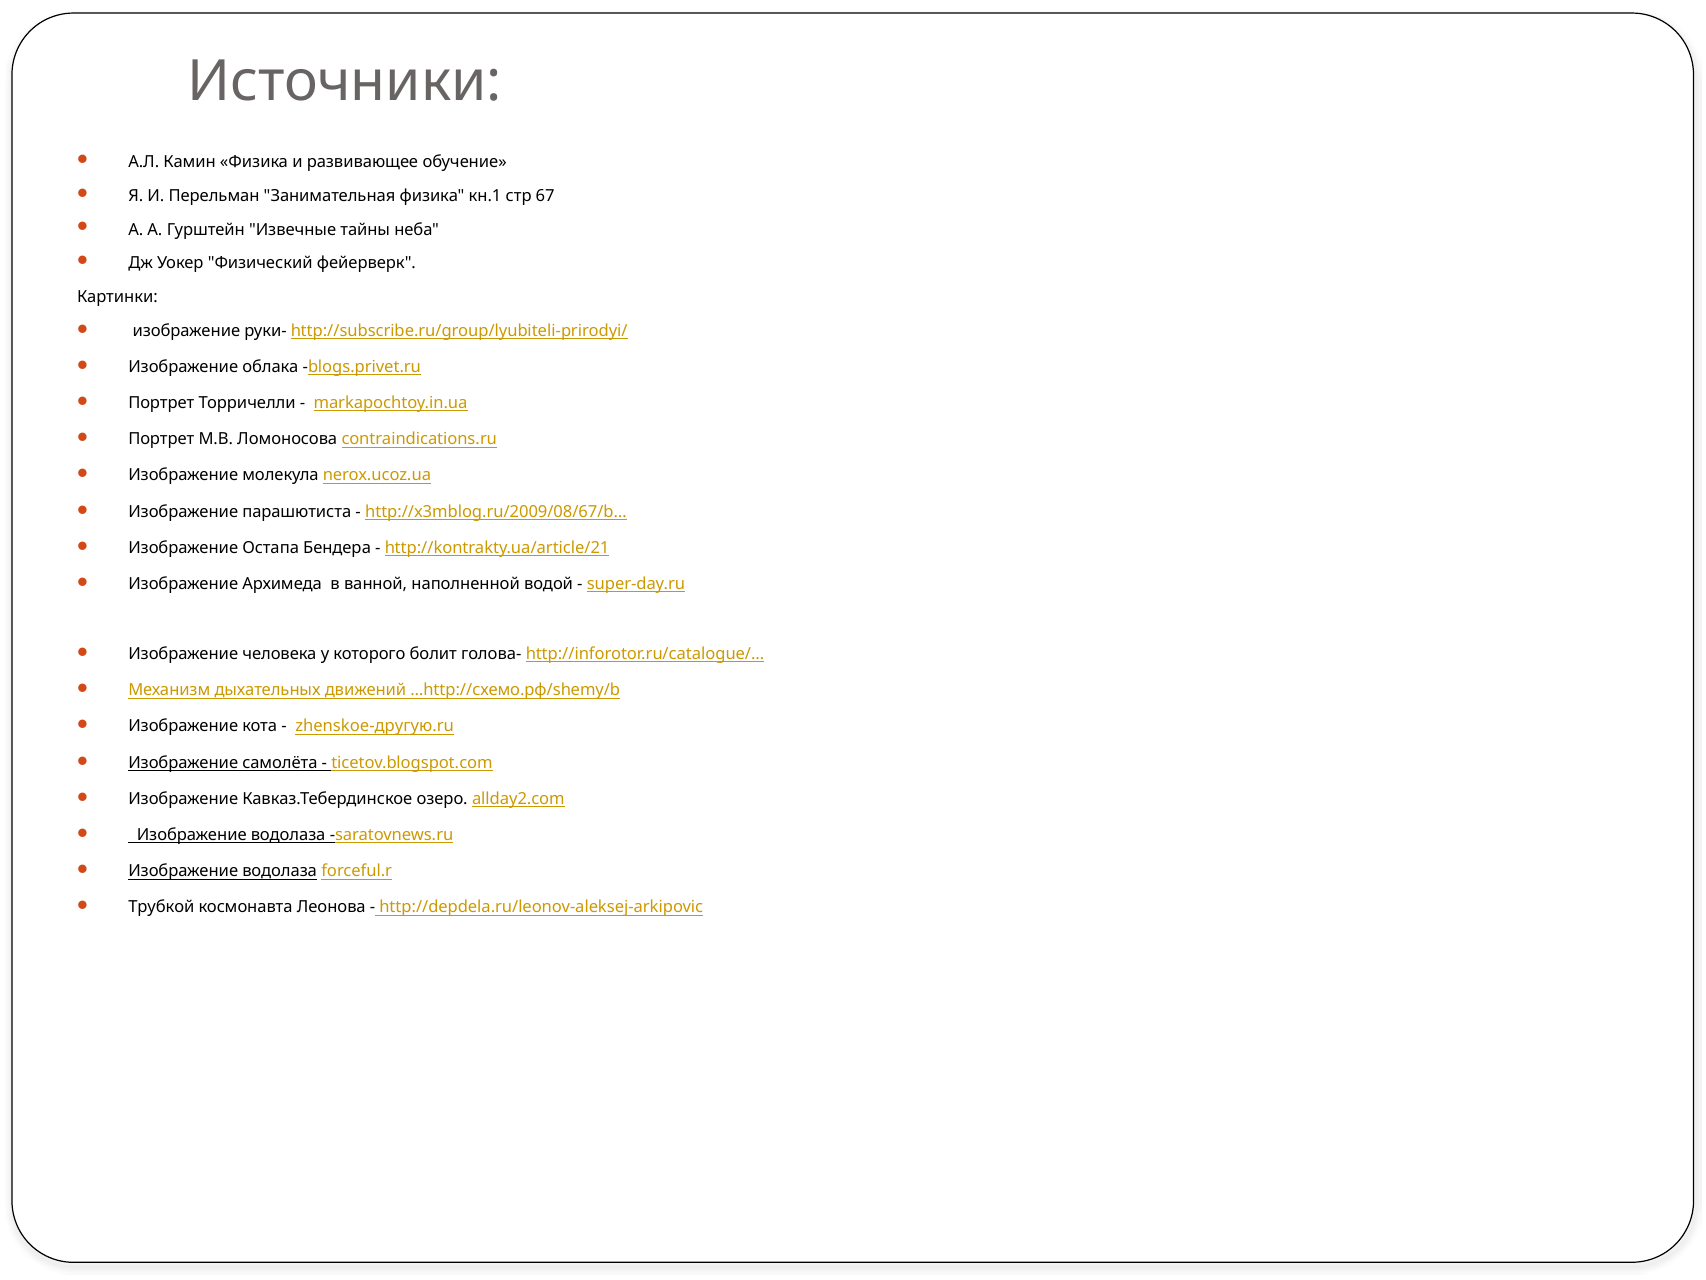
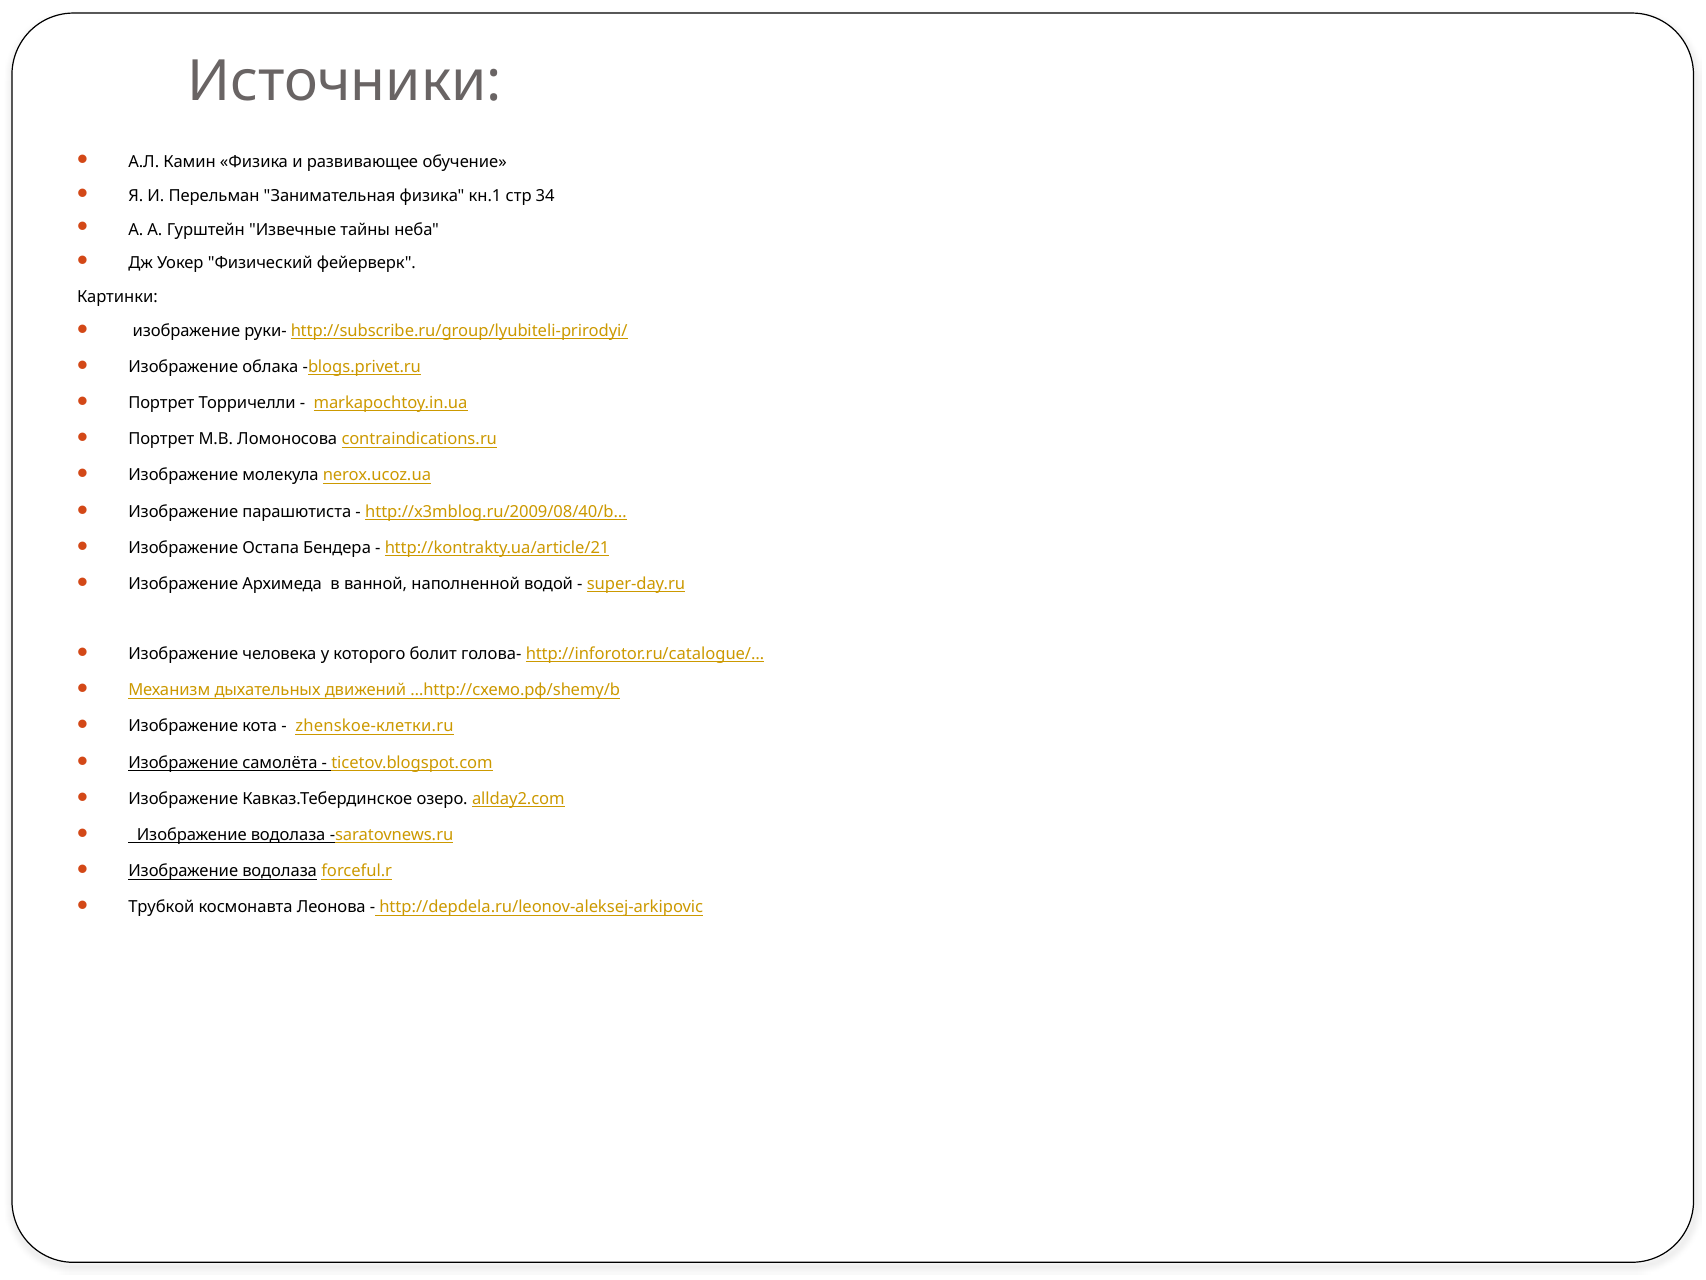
67: 67 -> 34 (545, 196)
http://x3mblog.ru/2009/08/67/b…: http://x3mblog.ru/2009/08/67/b… -> http://x3mblog.ru/2009/08/40/b… (496, 511)
zhenskoe-другую.ru: zhenskoe-другую.ru -> zhenskoe-клетки.ru (375, 726)
